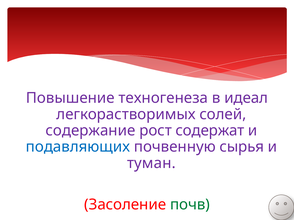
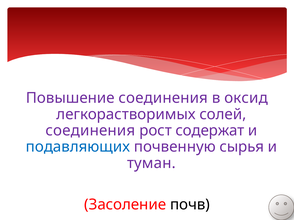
Повышение техногенеза: техногенеза -> соединения (163, 98)
идеал: идеал -> оксид (246, 98)
содержание: содержание -> соединения (90, 131)
почв colour: green -> black (190, 205)
